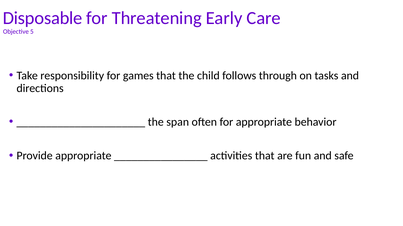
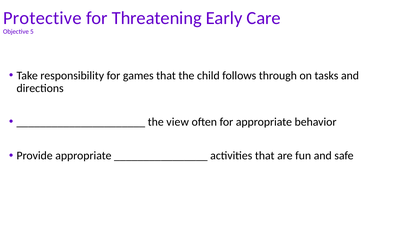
Disposable: Disposable -> Protective (42, 18)
span: span -> view (178, 122)
